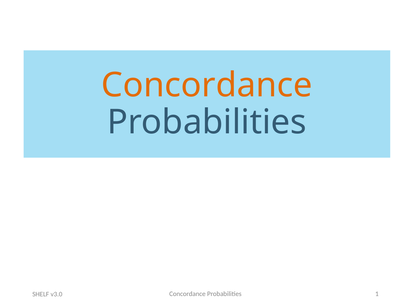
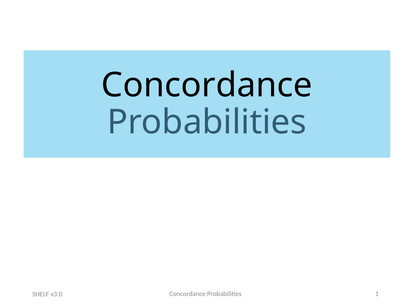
Concordance colour: orange -> black (207, 85)
